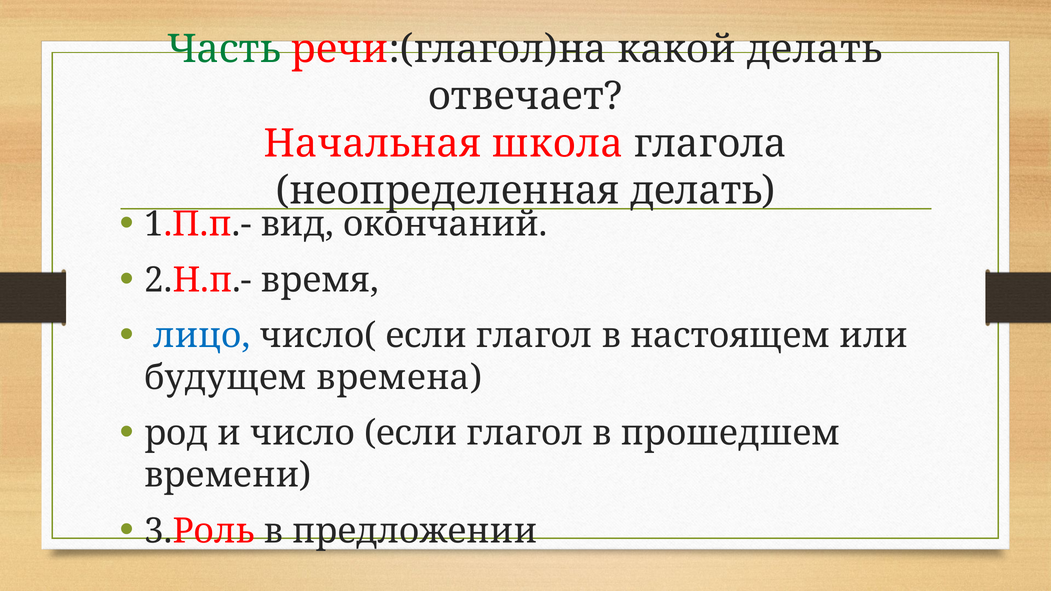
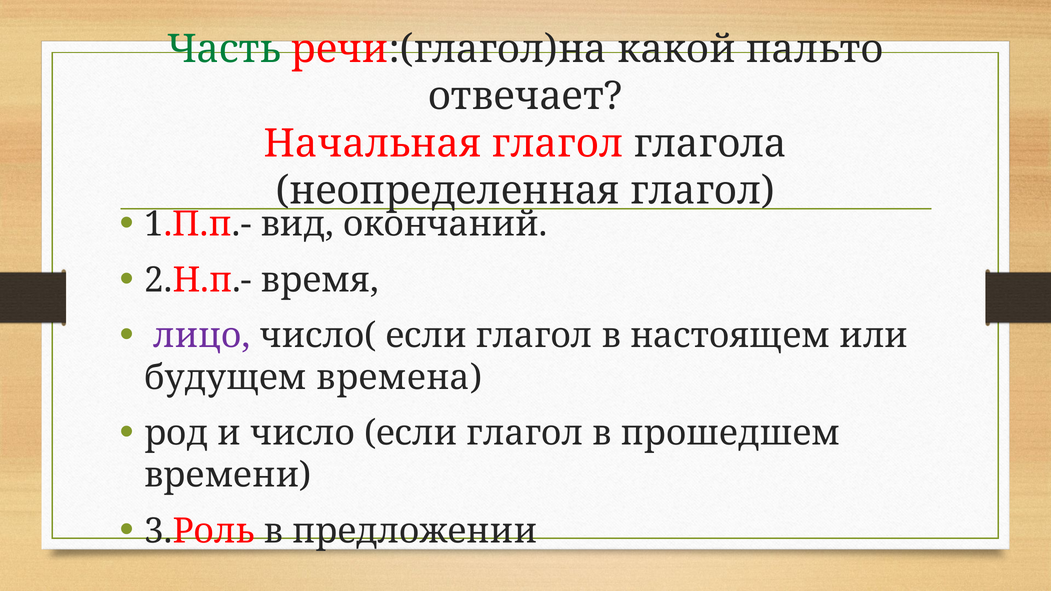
какой делать: делать -> пальто (815, 49)
Начальная школа: школа -> глагол (558, 144)
неопределенная делать: делать -> глагол (703, 191)
лицо colour: blue -> purple (202, 336)
